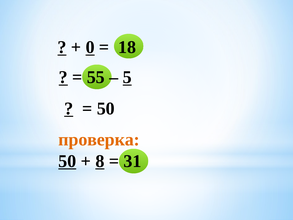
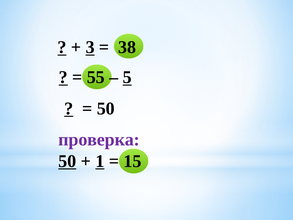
0: 0 -> 3 (90, 47)
18: 18 -> 38 (127, 47)
проверка colour: orange -> purple (99, 139)
8: 8 -> 1 (100, 161)
31: 31 -> 15 (132, 161)
